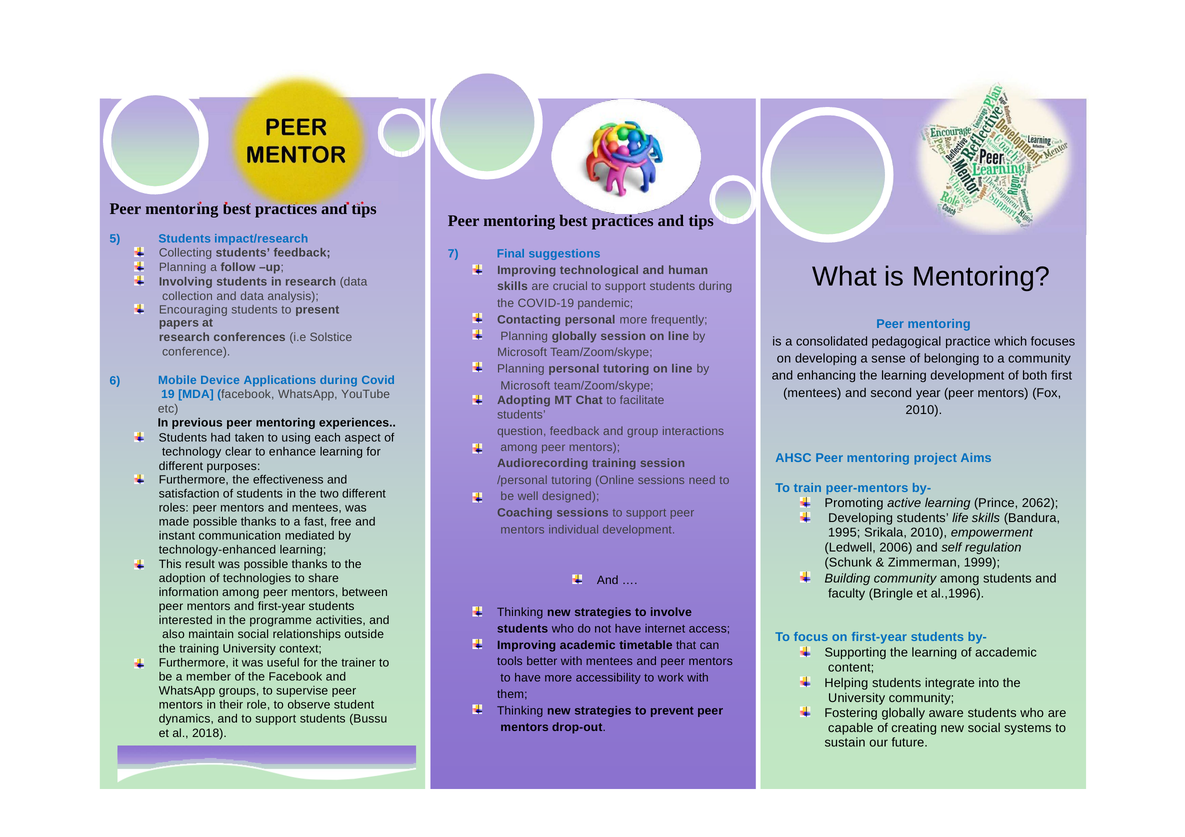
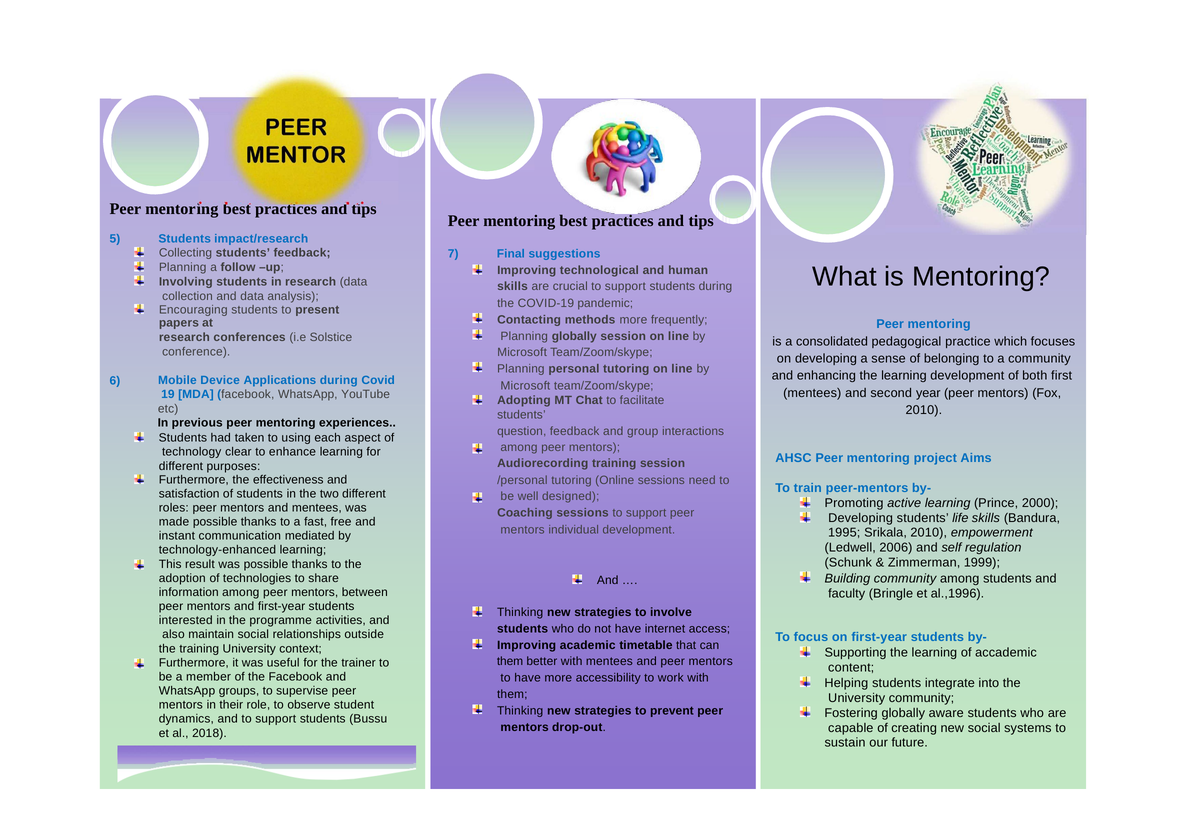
Contacting personal: personal -> methods (590, 320)
2062: 2062 -> 2000 (1040, 503)
tools: tools -> them (510, 662)
